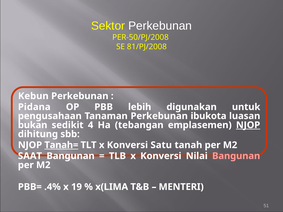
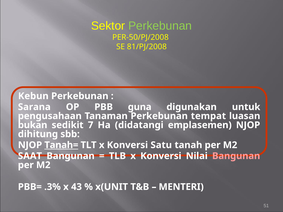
Perkebunan colour: white -> light green (160, 26)
Pidana: Pidana -> Sarana (34, 107)
lebih: lebih -> guna (140, 107)
ibukota: ibukota -> tempat (208, 116)
4: 4 -> 7 (91, 125)
tebangan: tebangan -> didatangi (139, 125)
NJOP underline: present -> none (248, 125)
.4%: .4% -> .3% (52, 187)
19: 19 -> 43 (76, 187)
x(LIMA: x(LIMA -> x(UNIT (112, 187)
